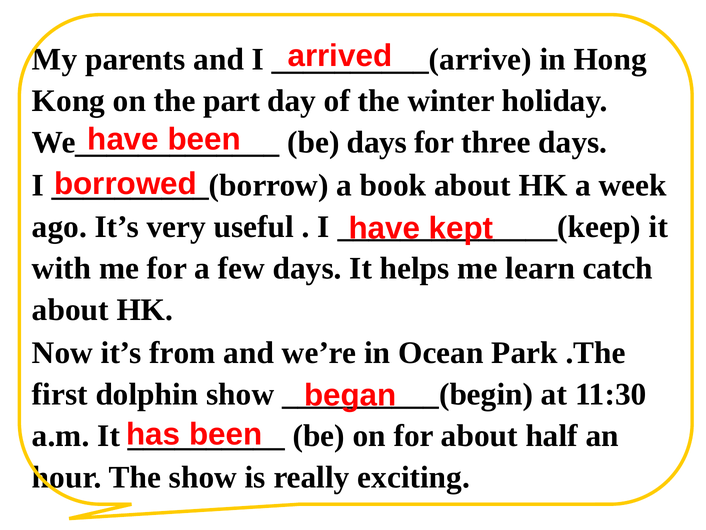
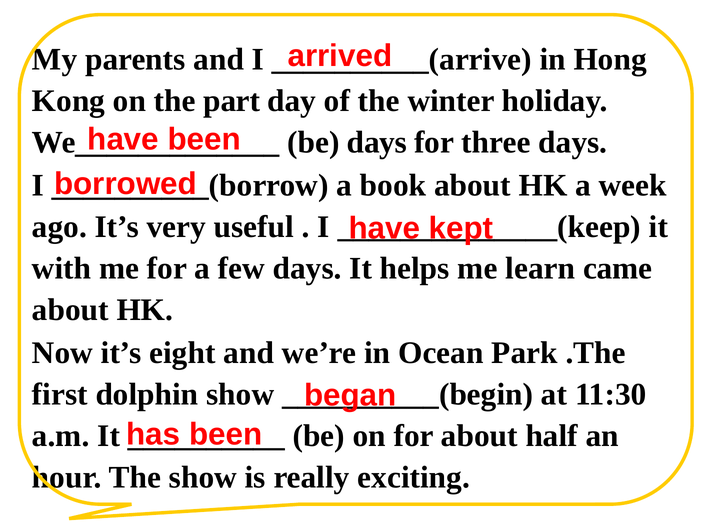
catch: catch -> came (618, 268)
from: from -> eight (182, 352)
